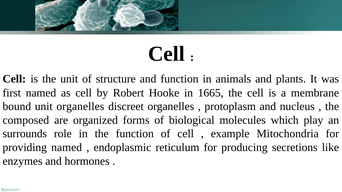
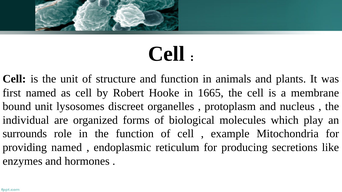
unit organelles: organelles -> lysosomes (80, 107)
composed: composed -> individual (26, 120)
